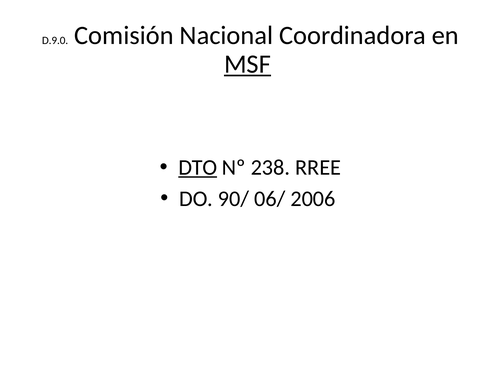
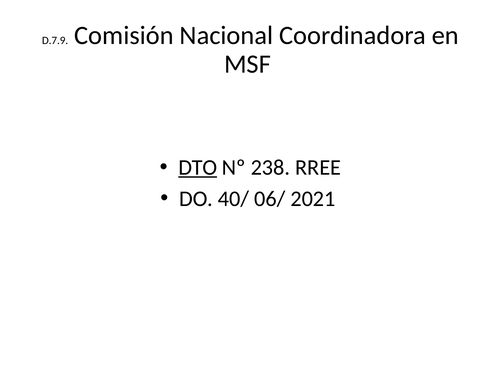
D.9.0: D.9.0 -> D.7.9 (55, 41)
MSF underline: present -> none (247, 64)
90/: 90/ -> 40/ (233, 199)
2006: 2006 -> 2021 (313, 199)
